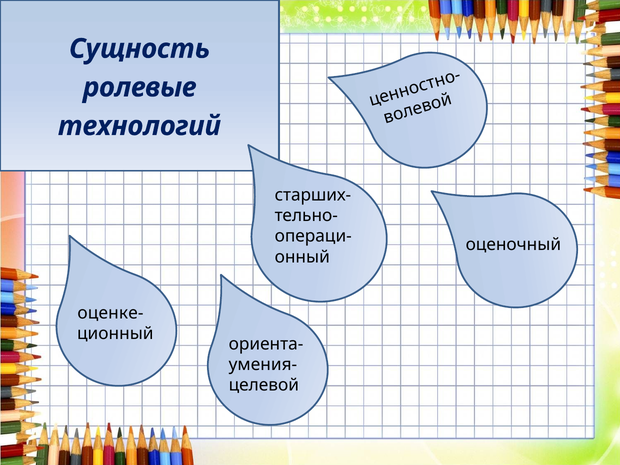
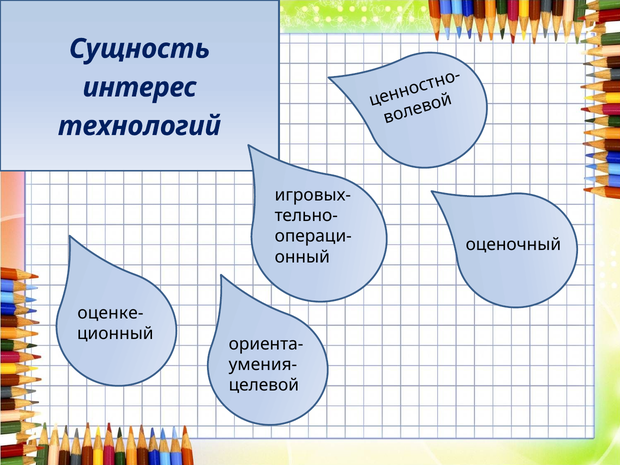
ролевые: ролевые -> интерес (140, 87)
старших-: старших- -> игровых- (313, 195)
